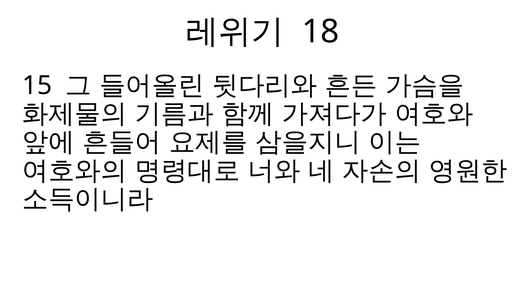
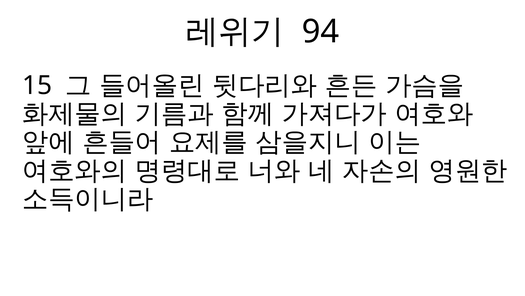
18: 18 -> 94 (321, 32)
